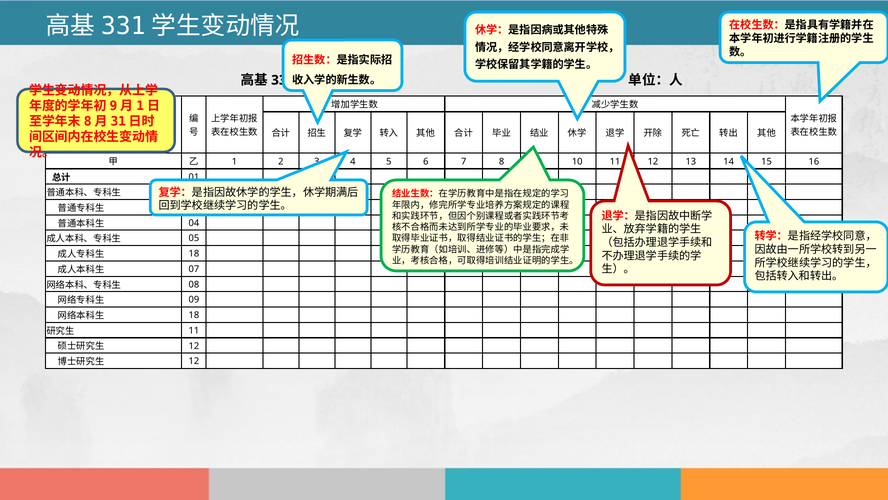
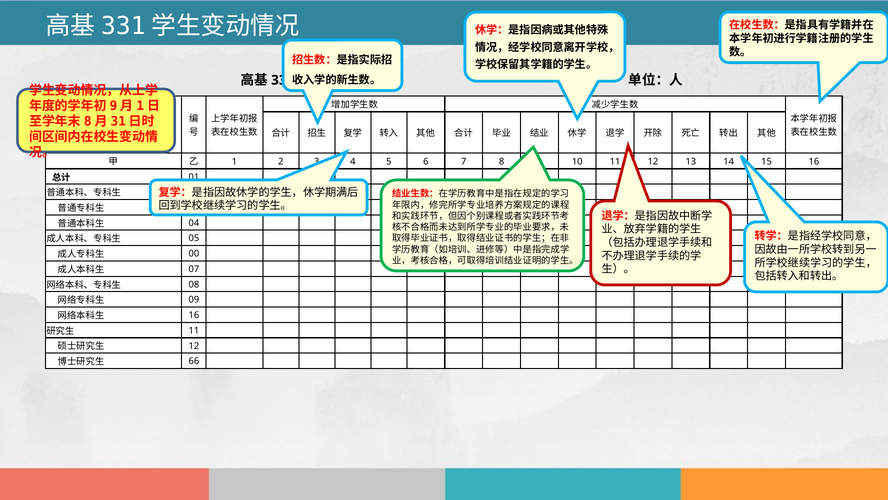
18: 18 -> 00 (194, 254)
18: 18 -> 16 (194, 315)
12: 12 -> 66 (194, 361)
